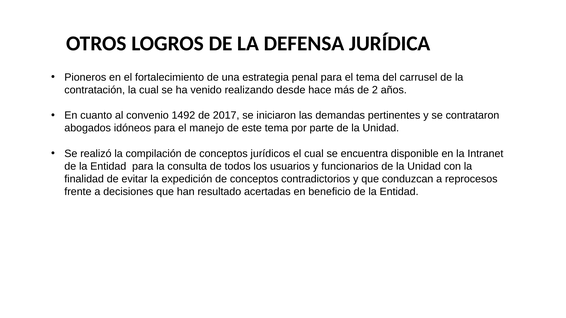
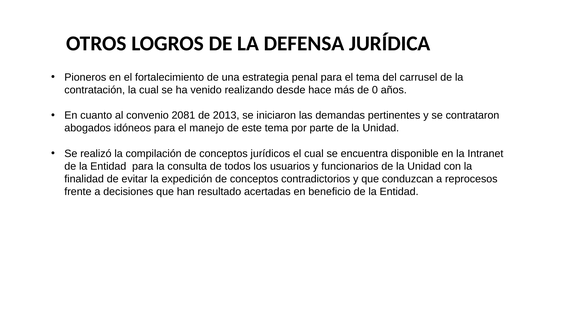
2: 2 -> 0 (375, 90)
1492: 1492 -> 2081 (183, 116)
2017: 2017 -> 2013 (226, 116)
